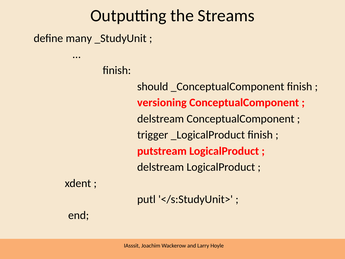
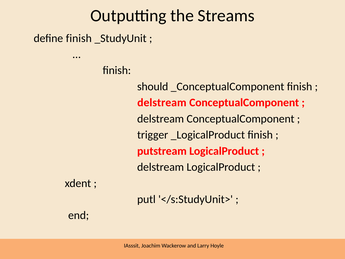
define many: many -> finish (79, 38)
versioning: versioning -> delstream (162, 103)
